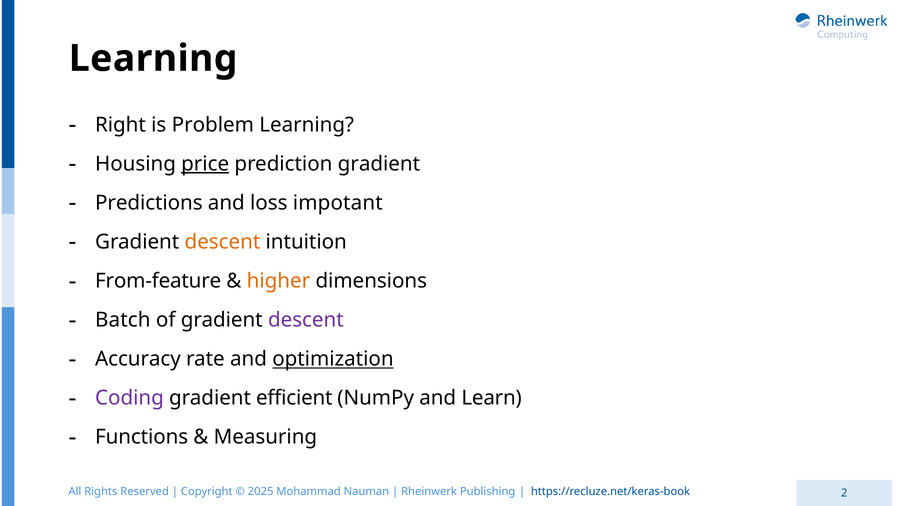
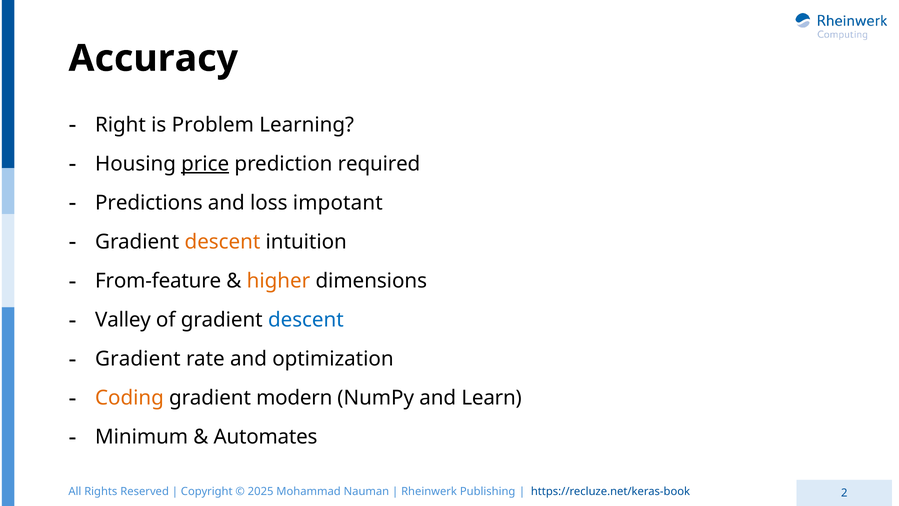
Learning: Learning -> Accuracy (153, 58)
prediction gradient: gradient -> required (379, 164)
Batch: Batch -> Valley (123, 320)
descent colour: purple -> blue (306, 320)
Accuracy: Accuracy -> Gradient (138, 359)
optimization underline: present -> none (333, 359)
Coding colour: purple -> orange (129, 398)
efficient: efficient -> modern (294, 398)
Functions: Functions -> Minimum (142, 437)
Measuring: Measuring -> Automates (266, 437)
